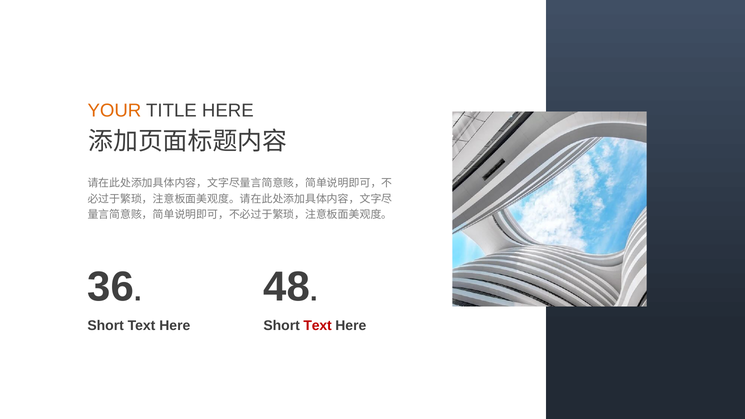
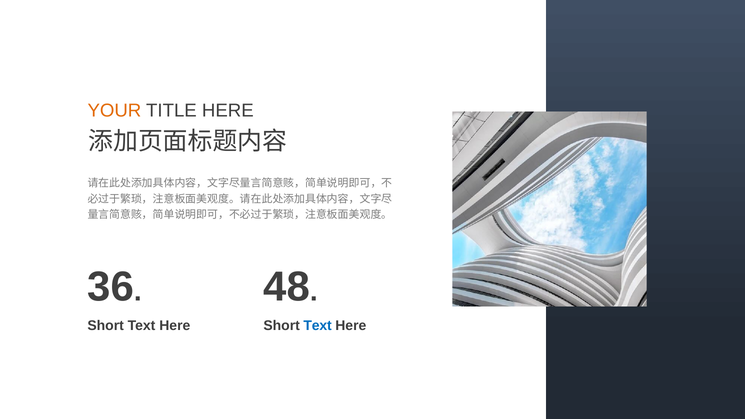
Text colour: red -> blue (318, 326)
